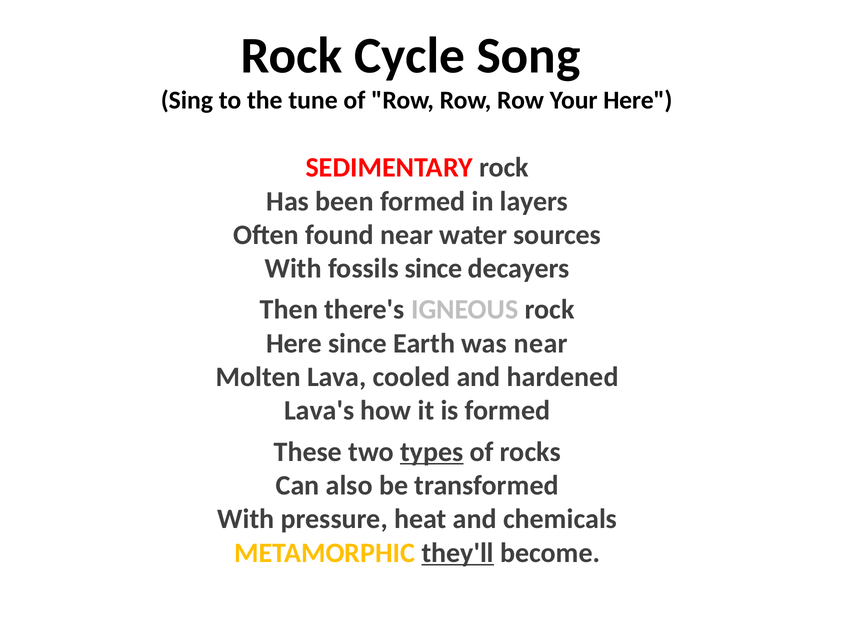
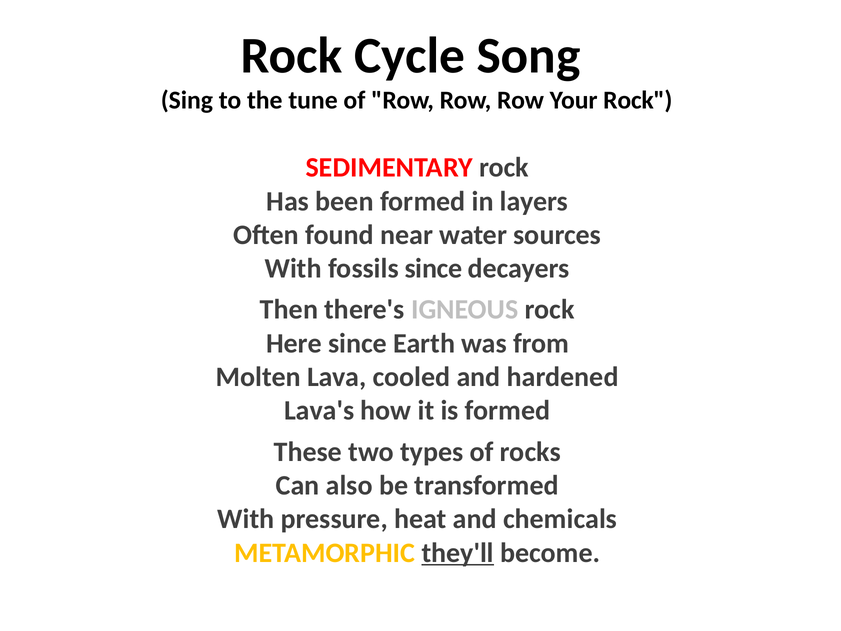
Your Here: Here -> Rock (638, 100)
was near: near -> from (541, 343)
types underline: present -> none (432, 452)
